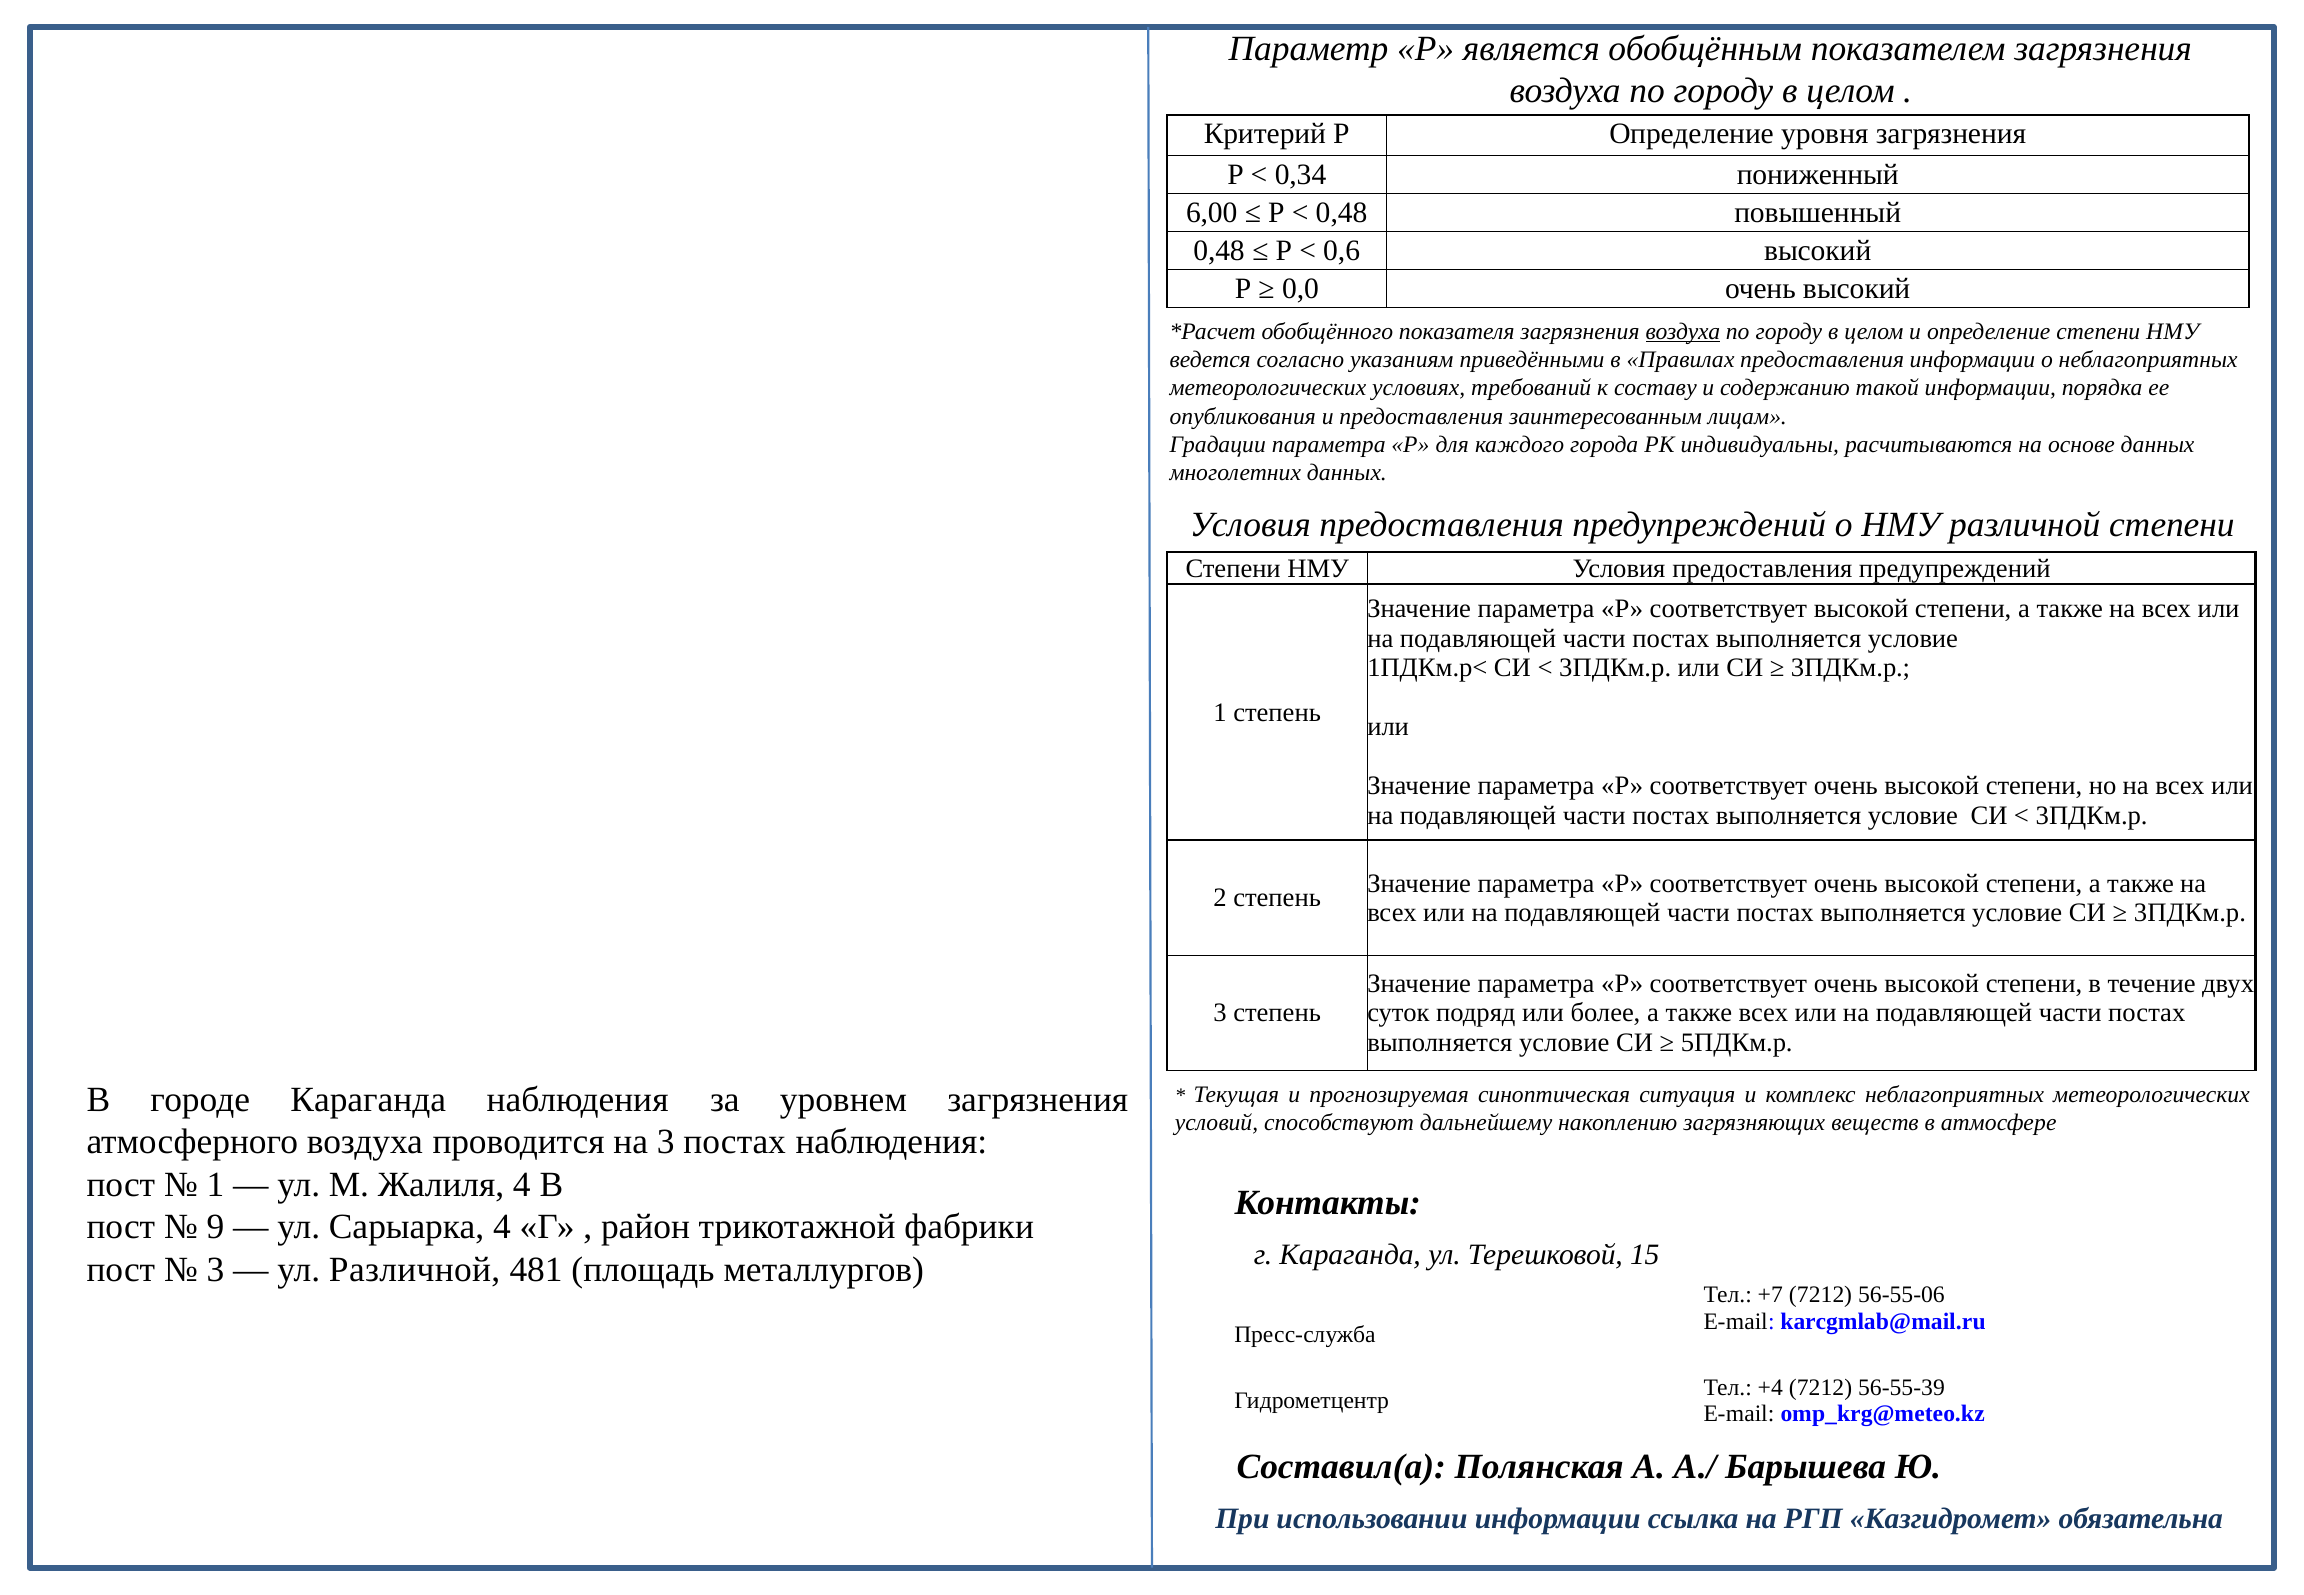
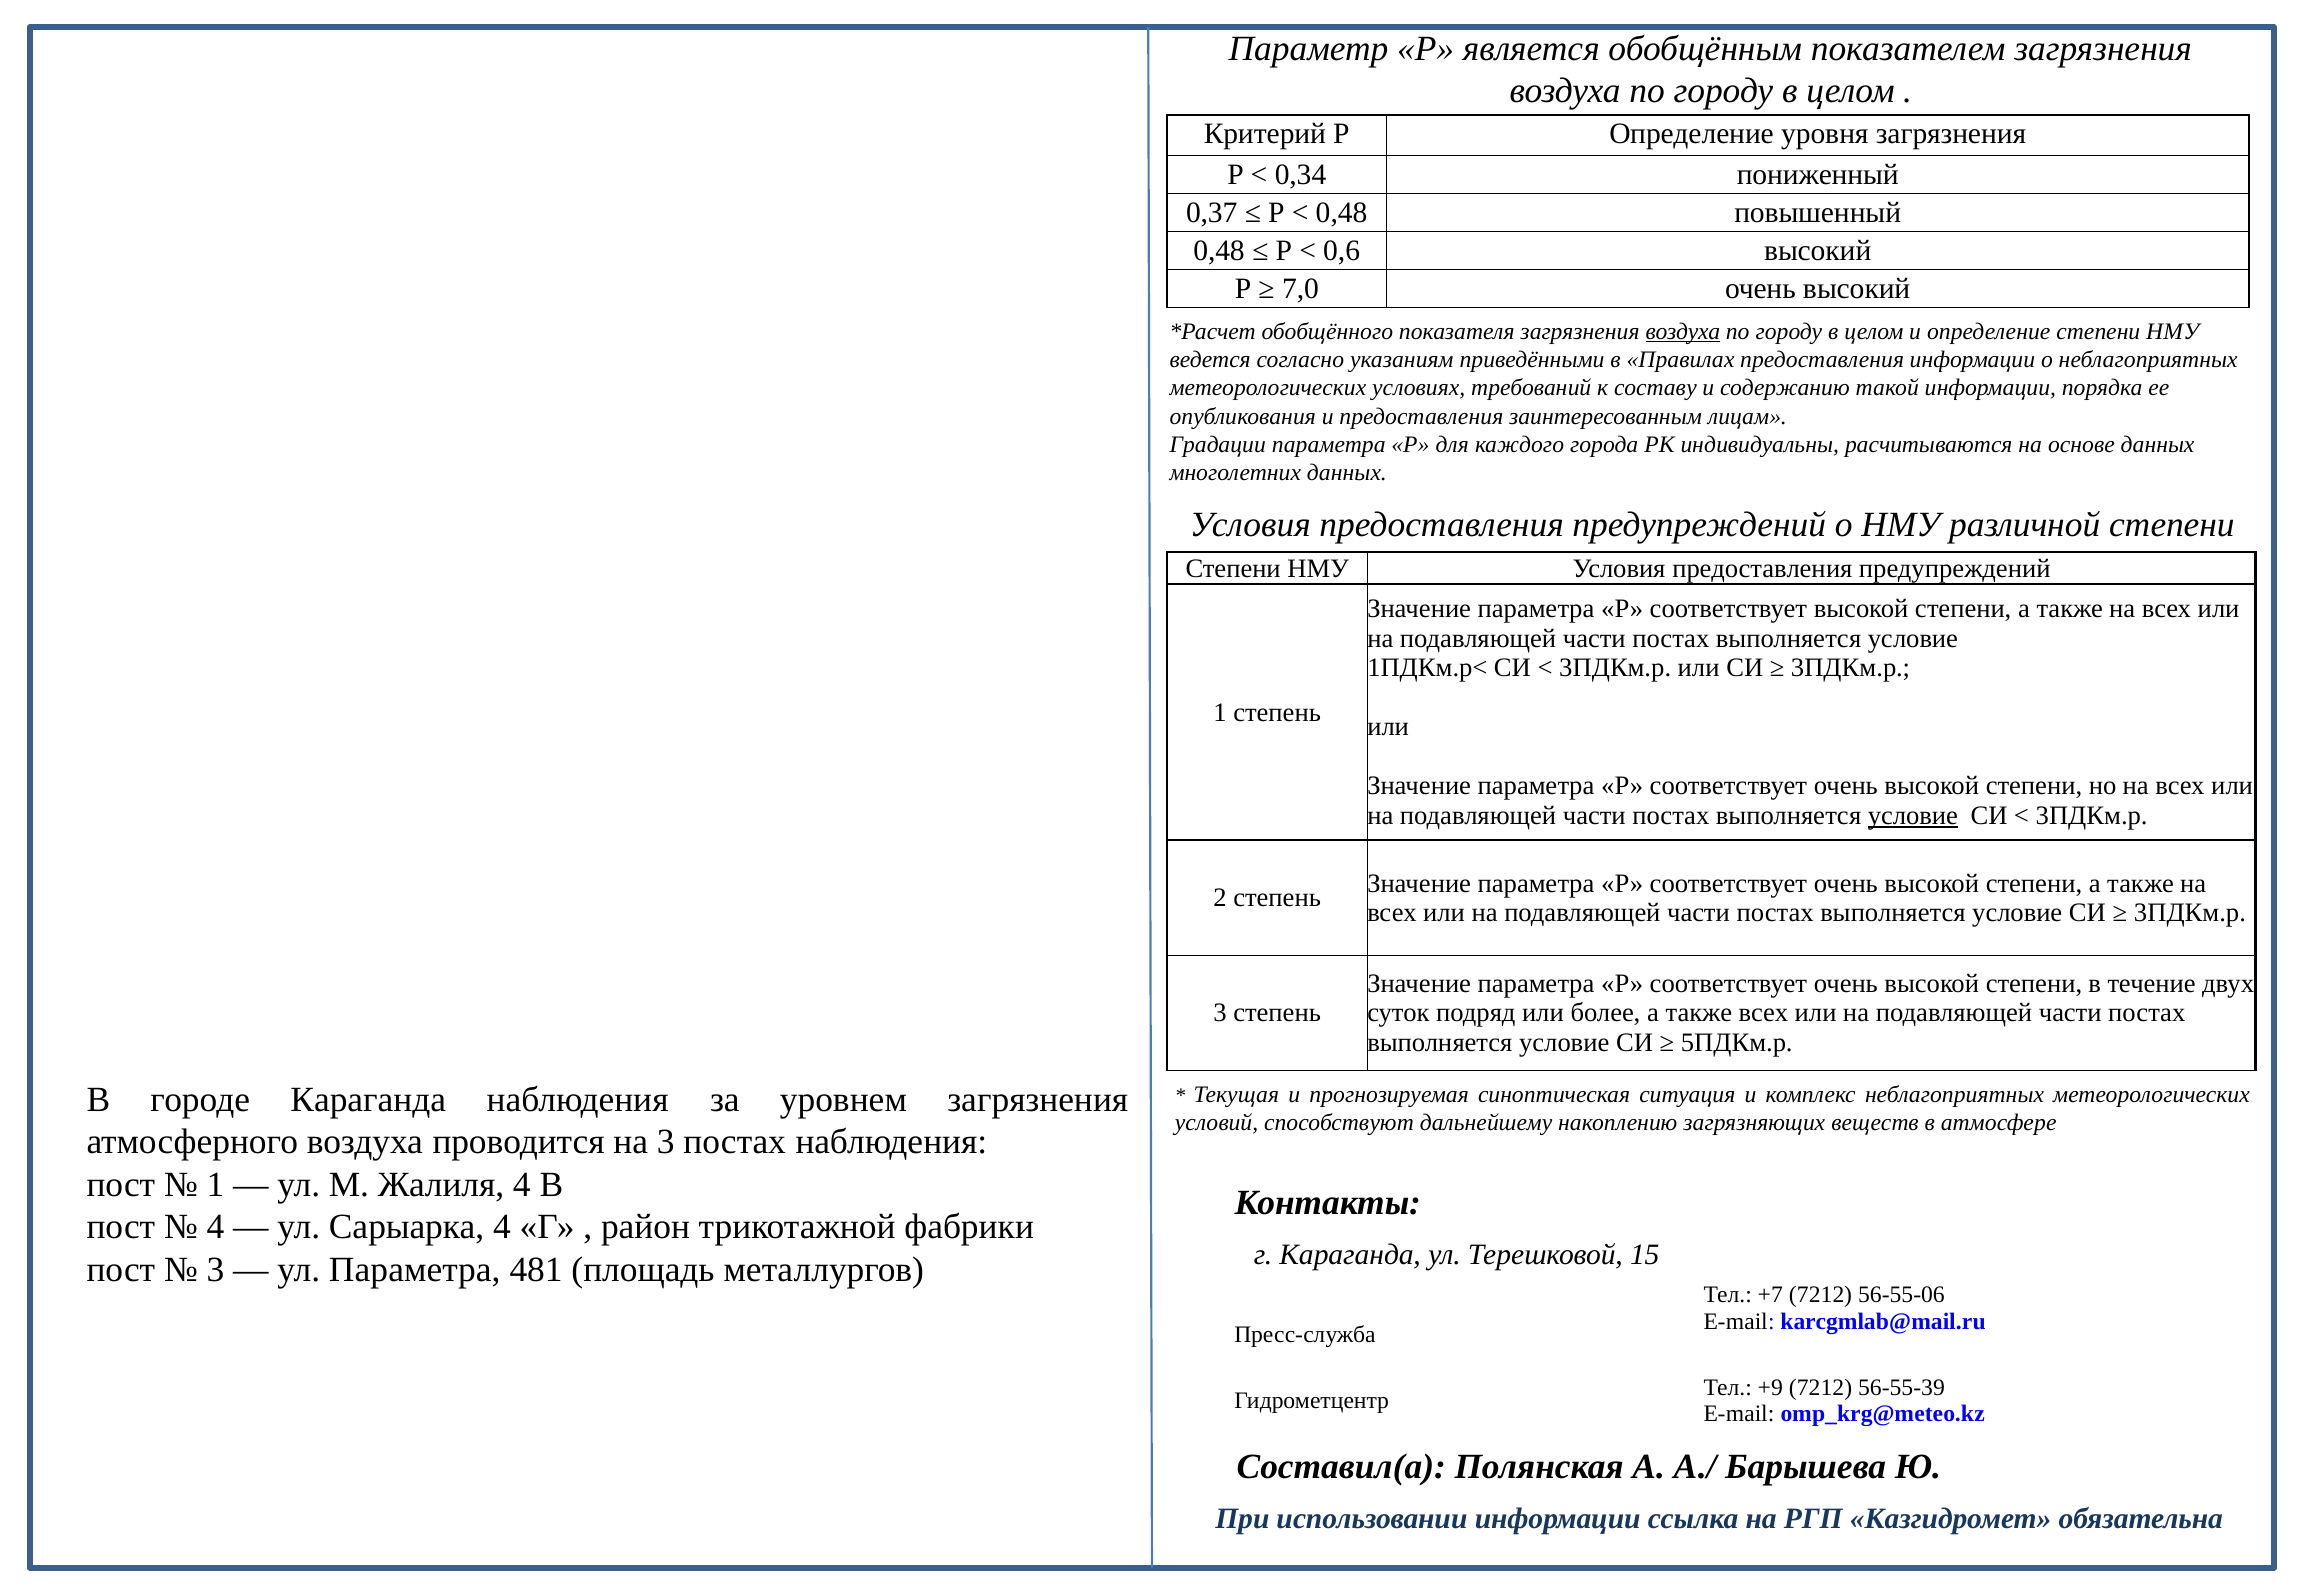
6,00: 6,00 -> 0,37 (1212, 212)
0,0: 0,0 -> 7,0 (1300, 288)
условие underline: none -> present (1913, 816)
9: 9 -> 4 (215, 1227)
ул Различной: Различной -> Параметра (415, 1270)
+4: +4 -> +9 (1770, 1387)
